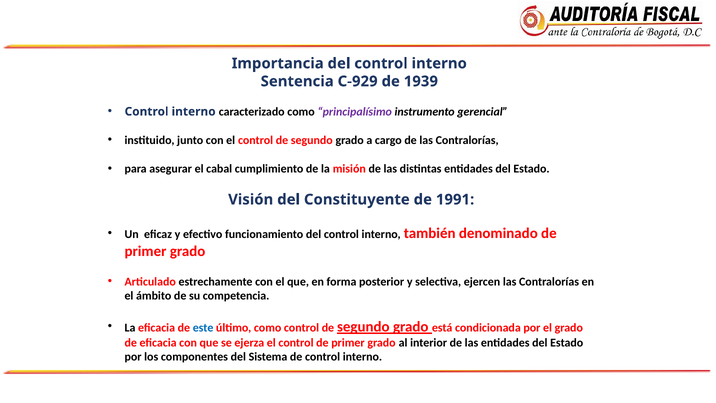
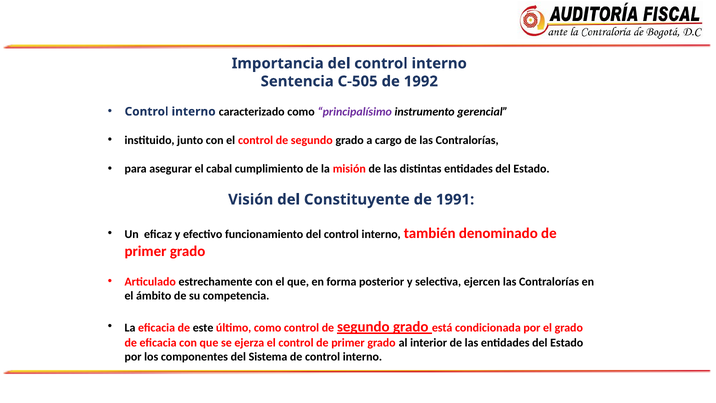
C-929: C-929 -> C-505 (358, 81)
1939: 1939 -> 1992 (421, 81)
este colour: blue -> black (203, 327)
